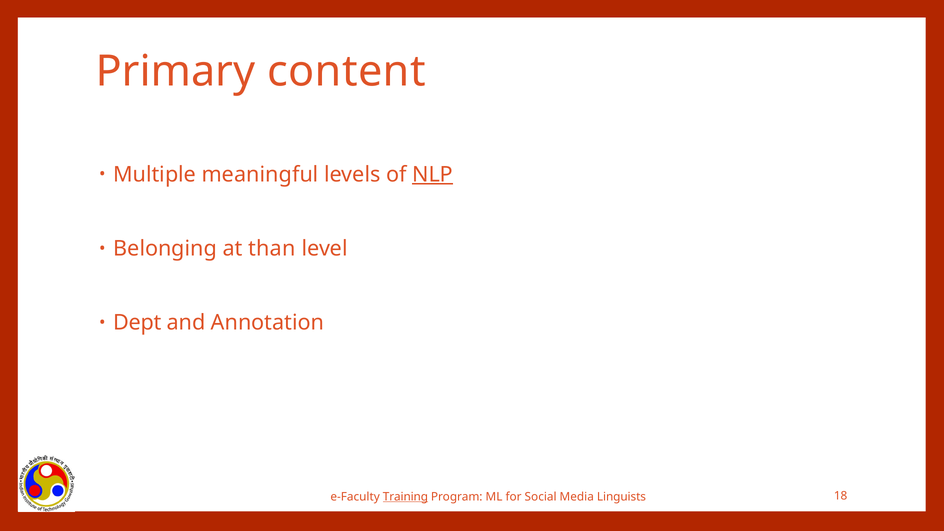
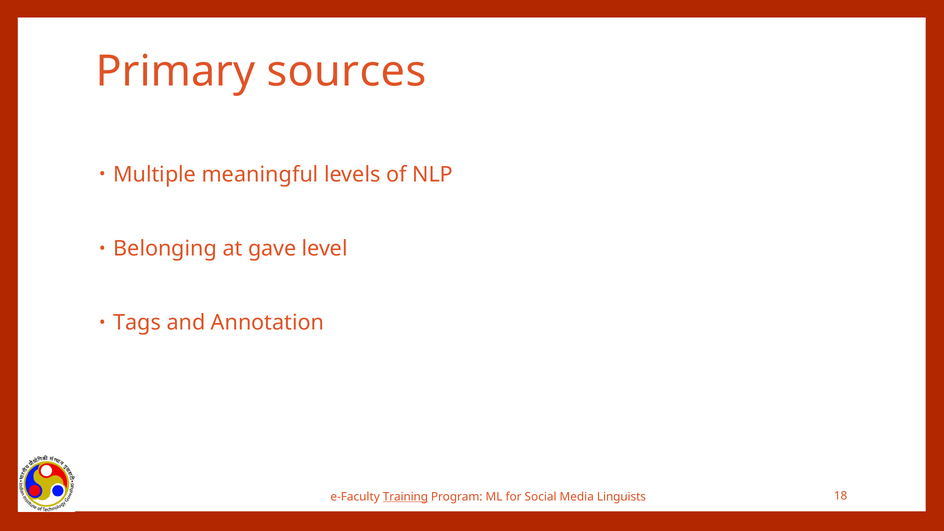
content: content -> sources (346, 71)
NLP underline: present -> none (433, 174)
than: than -> gave (272, 249)
Dept: Dept -> Tags (137, 323)
